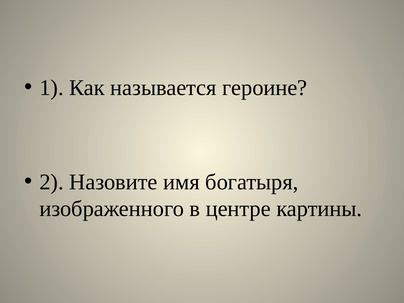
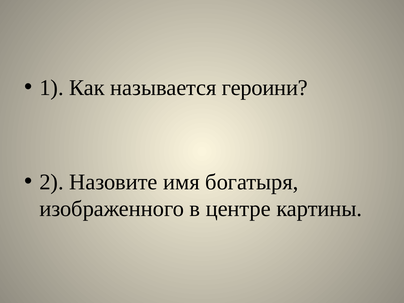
героине: героине -> героини (265, 88)
